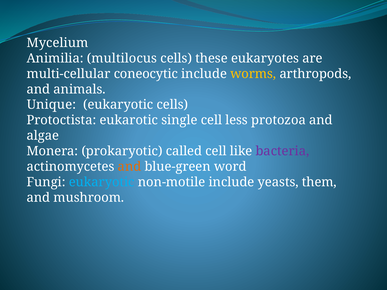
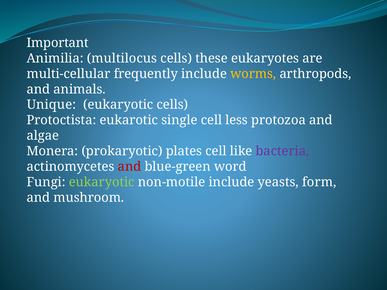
Mycelium: Mycelium -> Important (58, 43)
coneocytic: coneocytic -> frequently (146, 74)
called: called -> plates (184, 151)
and colour: orange -> red (129, 167)
eukaryotic colour: light blue -> light green (102, 182)
them: them -> form (319, 182)
